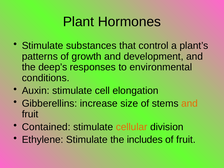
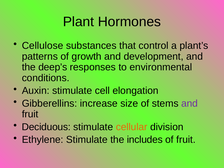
Stimulate: Stimulate -> Cellulose (43, 46)
and colour: orange -> purple (190, 103)
Contained: Contained -> Deciduous (46, 127)
